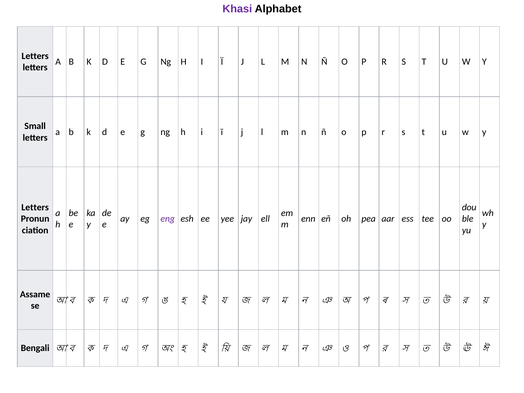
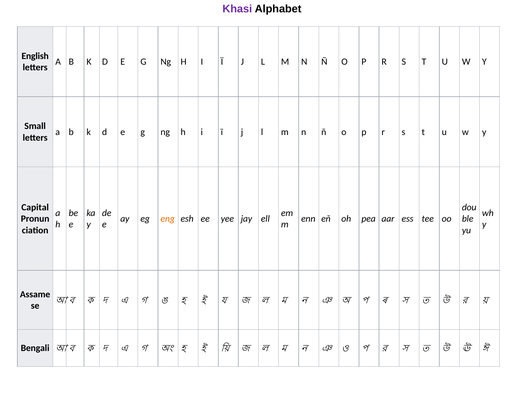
Letters: Letters -> English (35, 56)
Letters: Letters -> Capital (35, 207)
eng colour: purple -> orange (168, 219)
